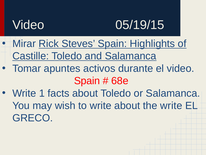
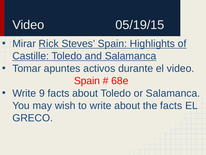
1: 1 -> 9 (42, 93)
the write: write -> facts (171, 105)
